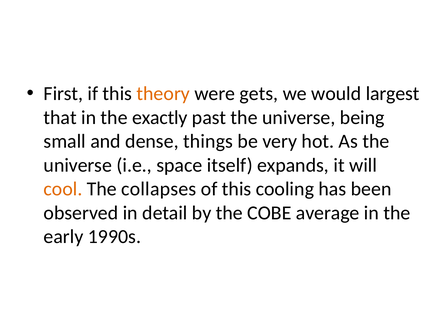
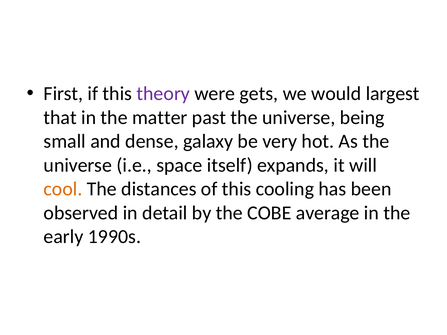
theory colour: orange -> purple (163, 94)
exactly: exactly -> matter (160, 118)
things: things -> galaxy (208, 141)
collapses: collapses -> distances (159, 189)
